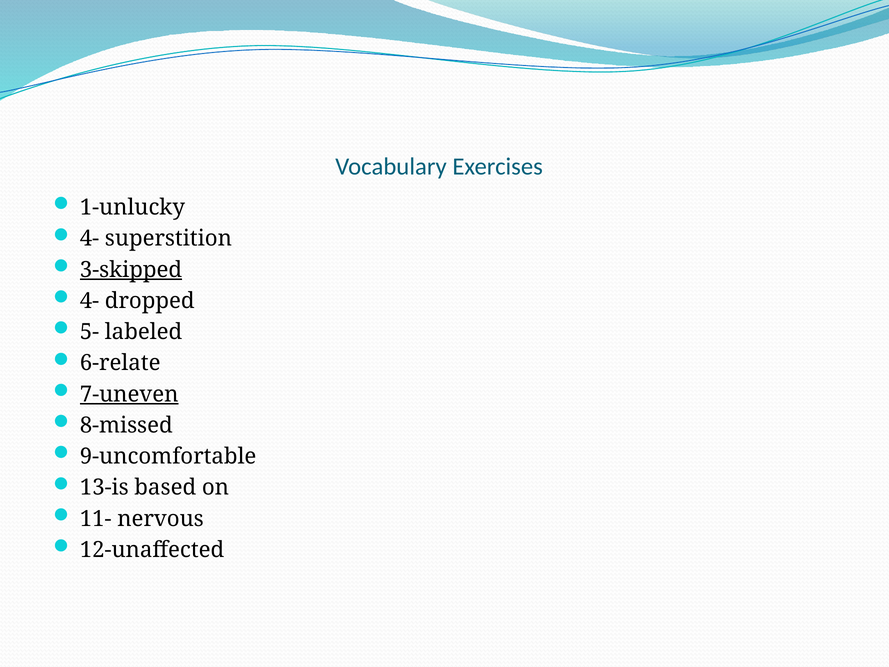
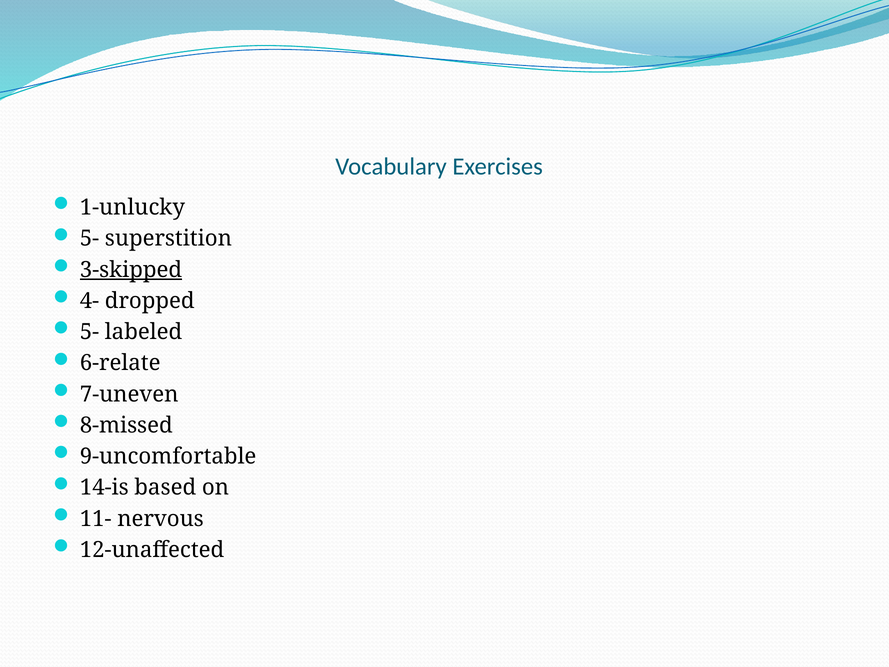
4-: 4- -> 5- (89, 239)
7-uneven underline: present -> none (129, 394)
13-is: 13-is -> 14-is (104, 487)
